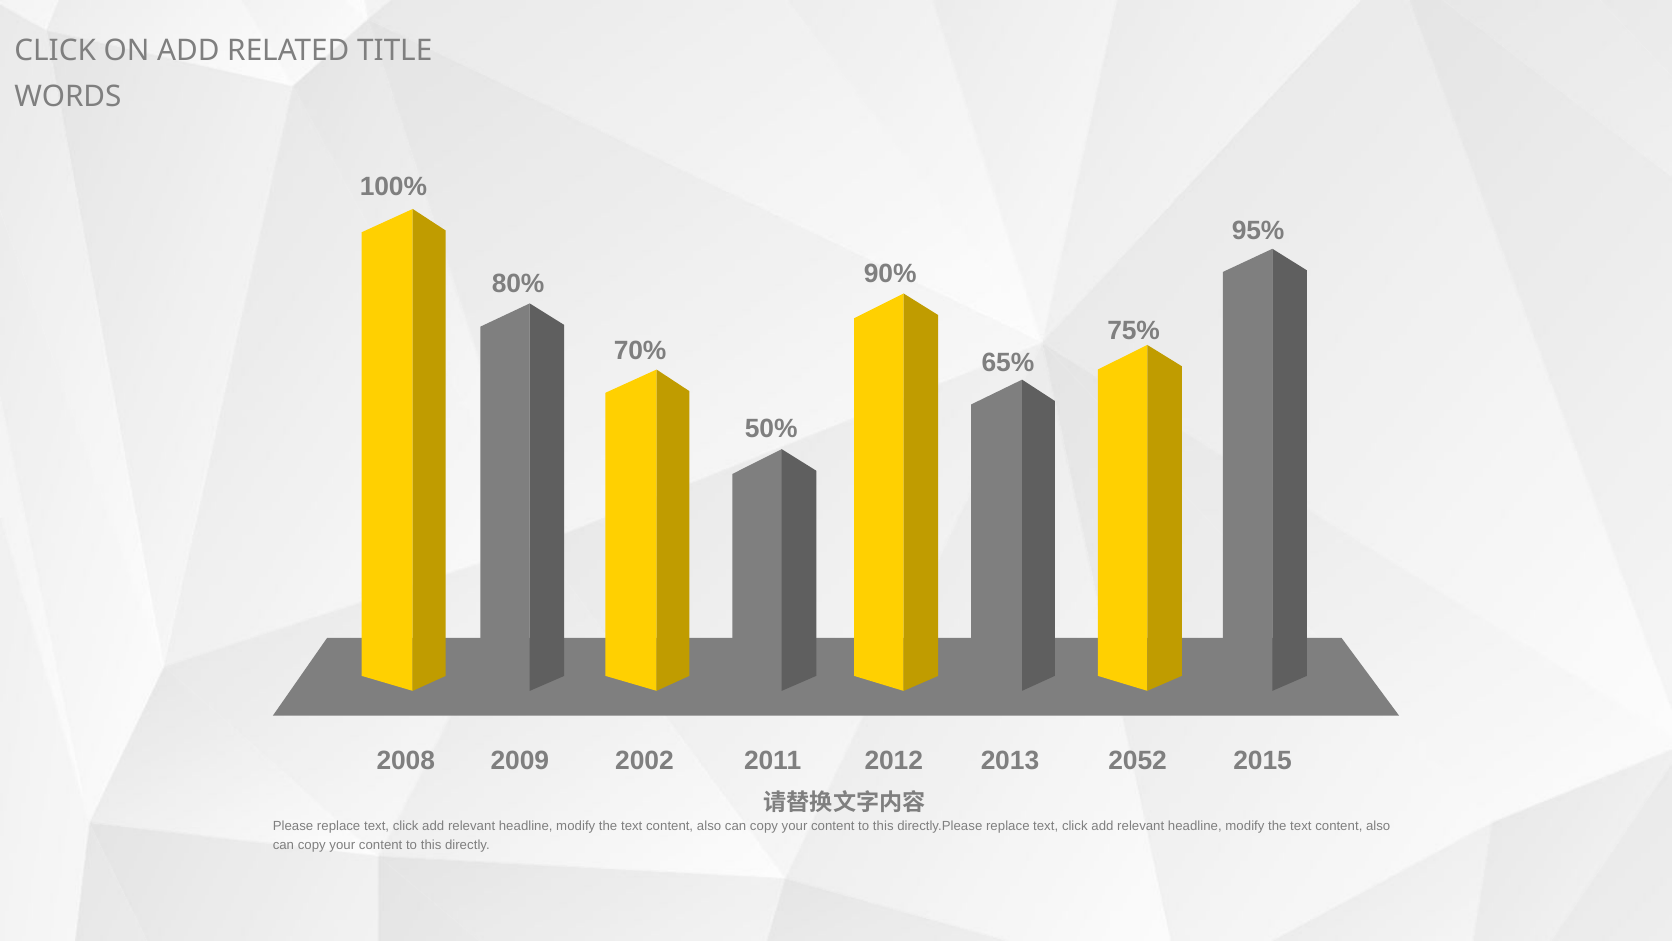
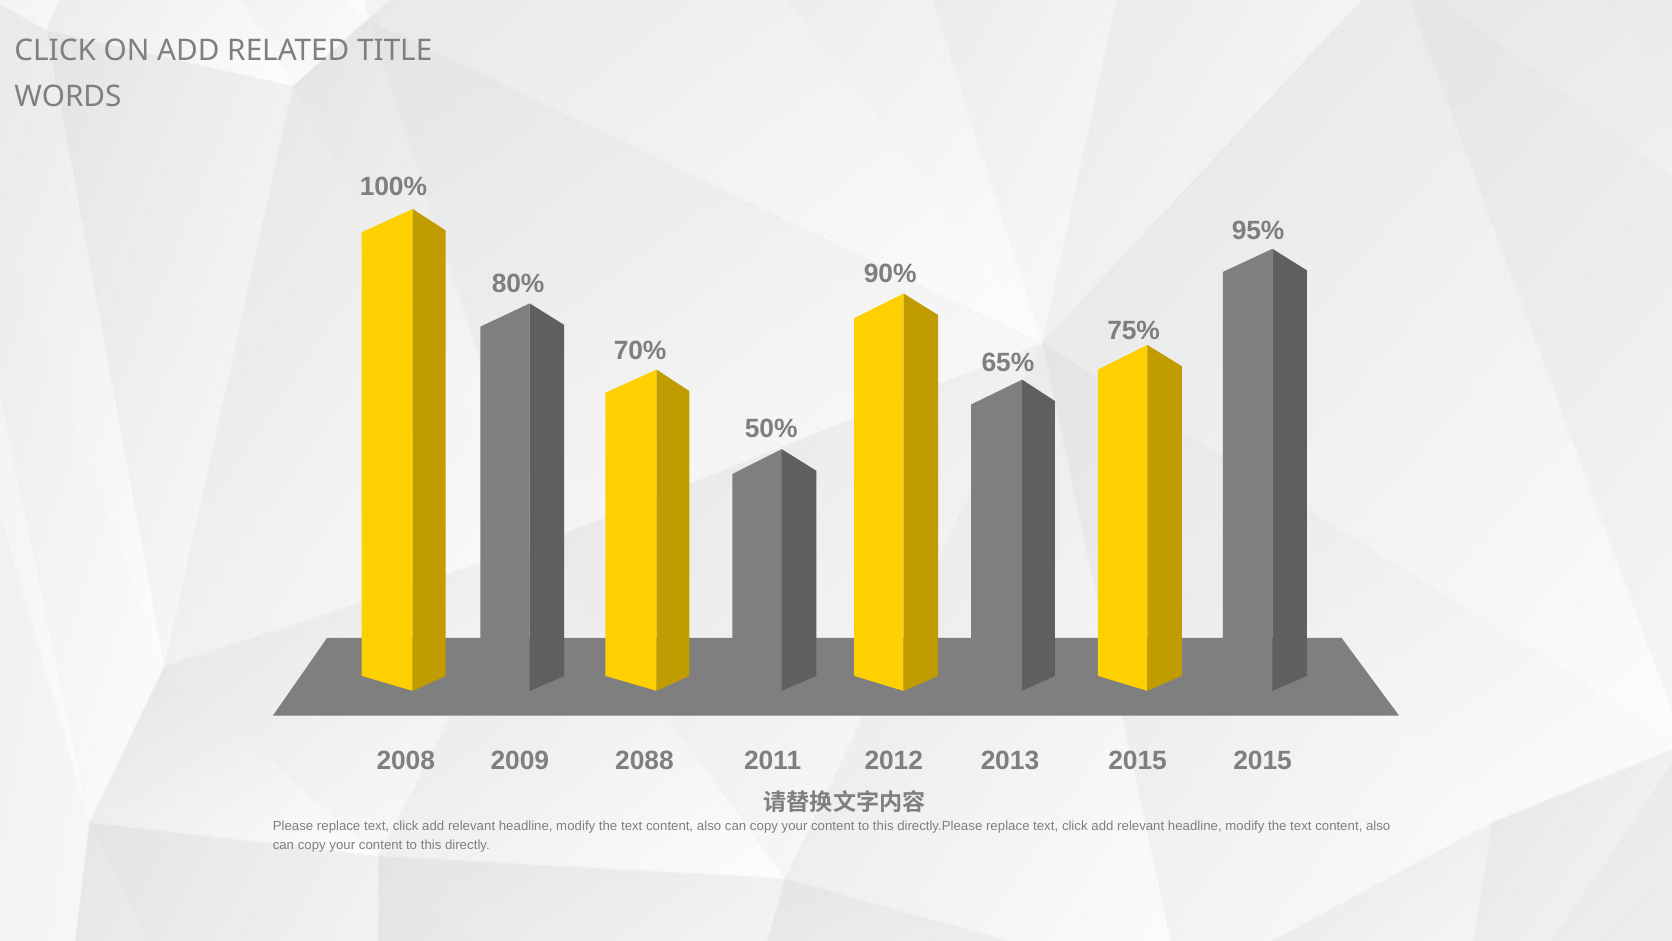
2002: 2002 -> 2088 (644, 760)
2052: 2052 -> 2015 (1138, 760)
